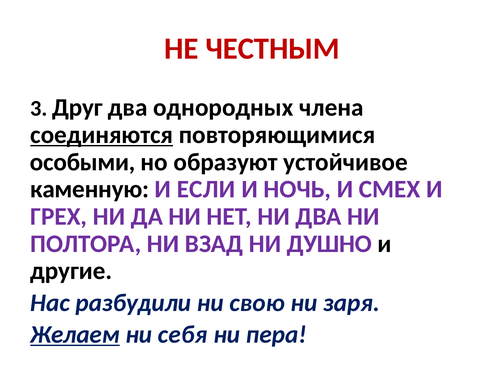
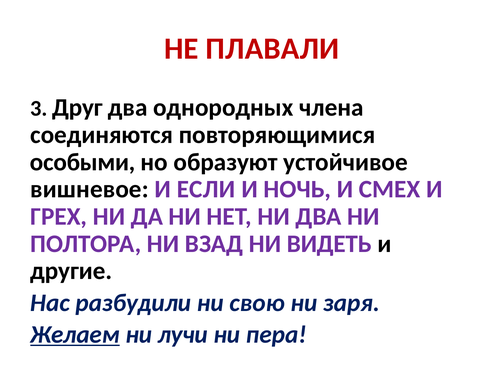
ЧЕСТНЫМ: ЧЕСТНЫМ -> ПЛАВАЛИ (272, 49)
соединяются underline: present -> none (102, 135)
каменную: каменную -> вишневое (89, 189)
ДУШНО: ДУШНО -> ВИДЕТЬ (329, 244)
себя: себя -> лучи (183, 334)
